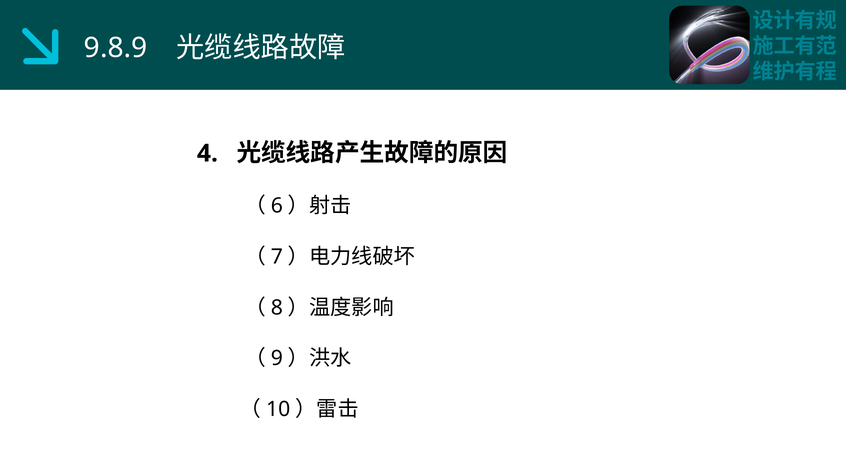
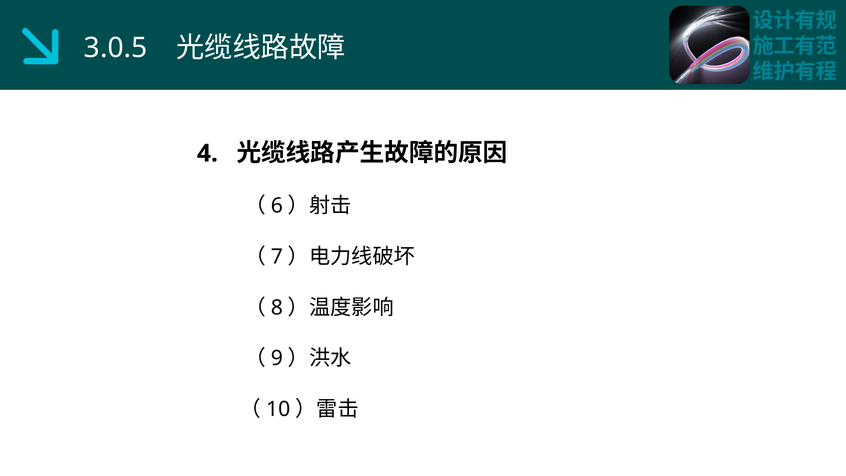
9.8.9: 9.8.9 -> 3.0.5 (116, 48)
